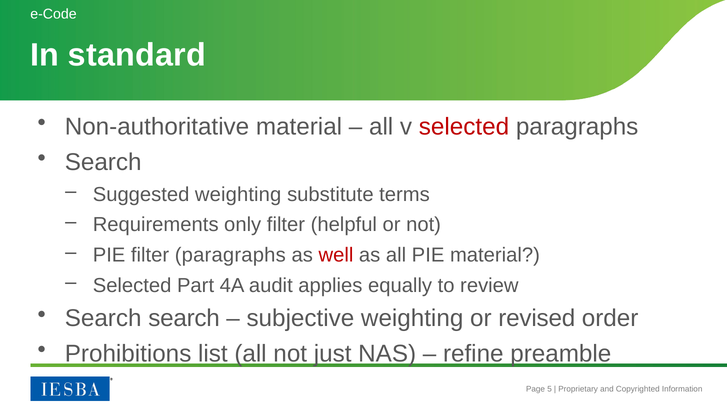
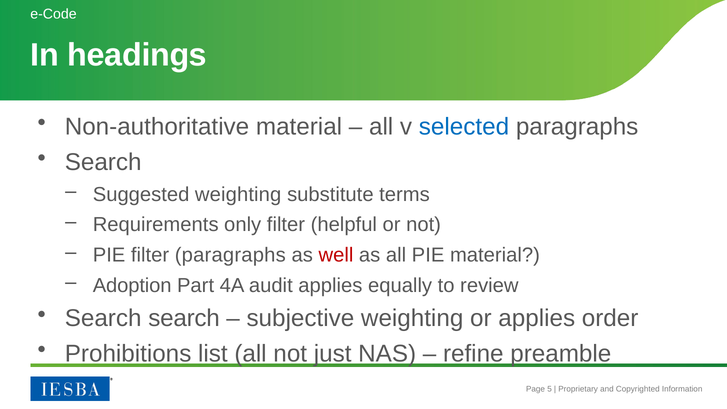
standard: standard -> headings (137, 55)
selected colour: red -> blue (464, 127)
Selected: Selected -> Adoption (132, 285)
or revised: revised -> applies (537, 318)
